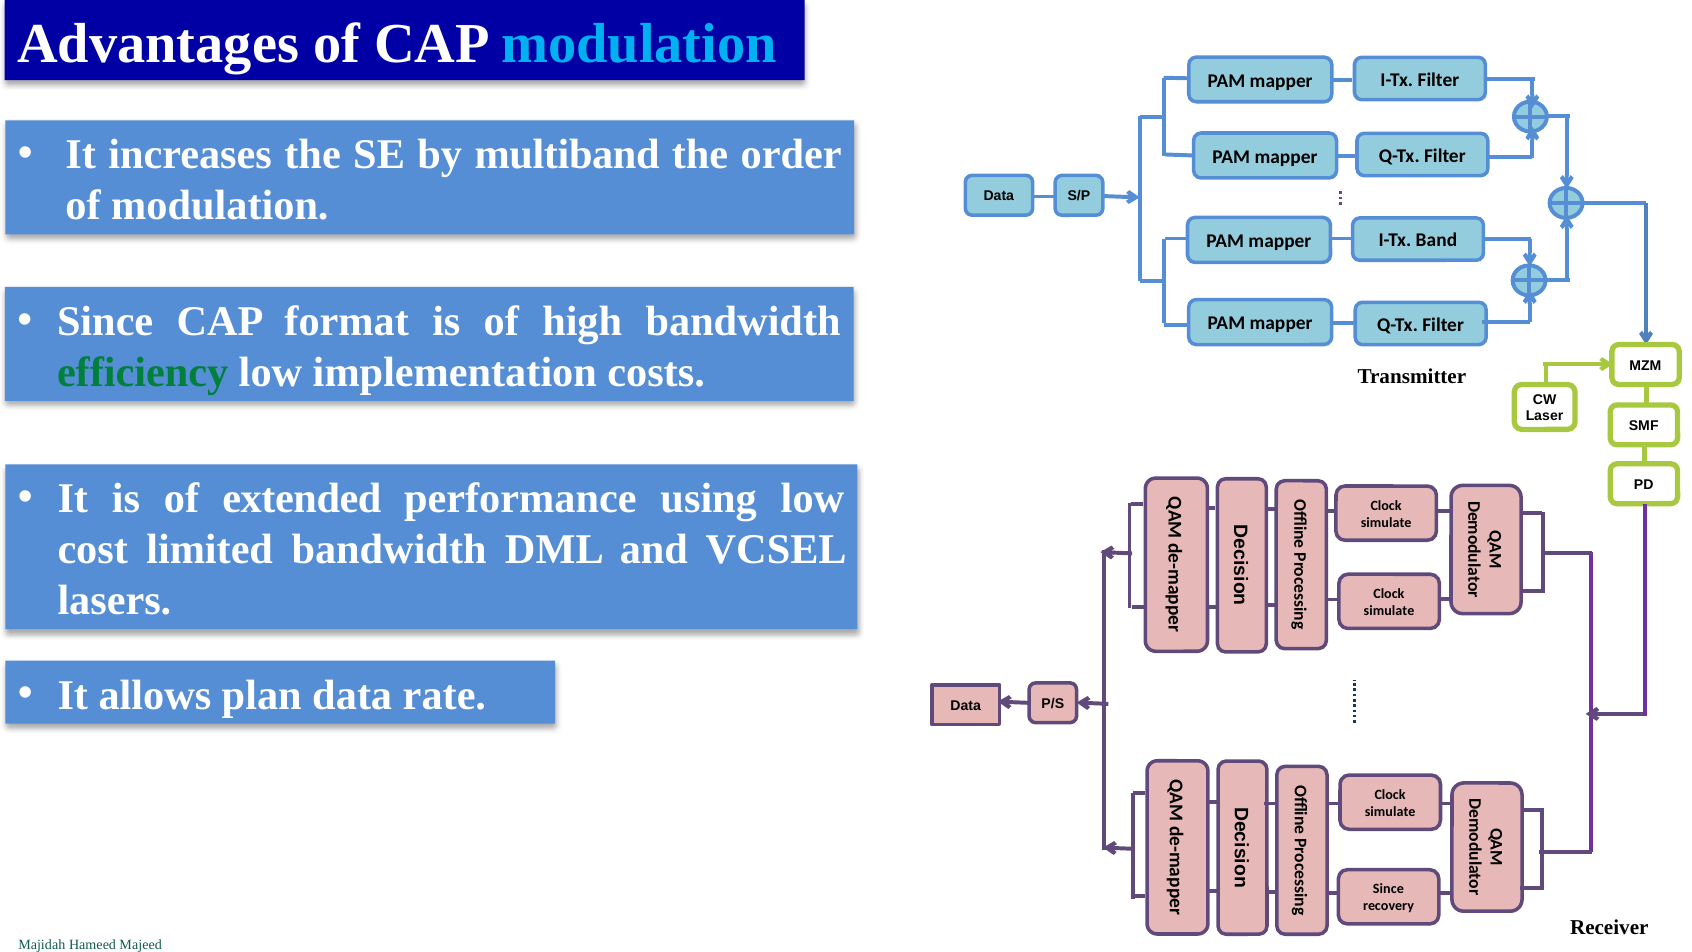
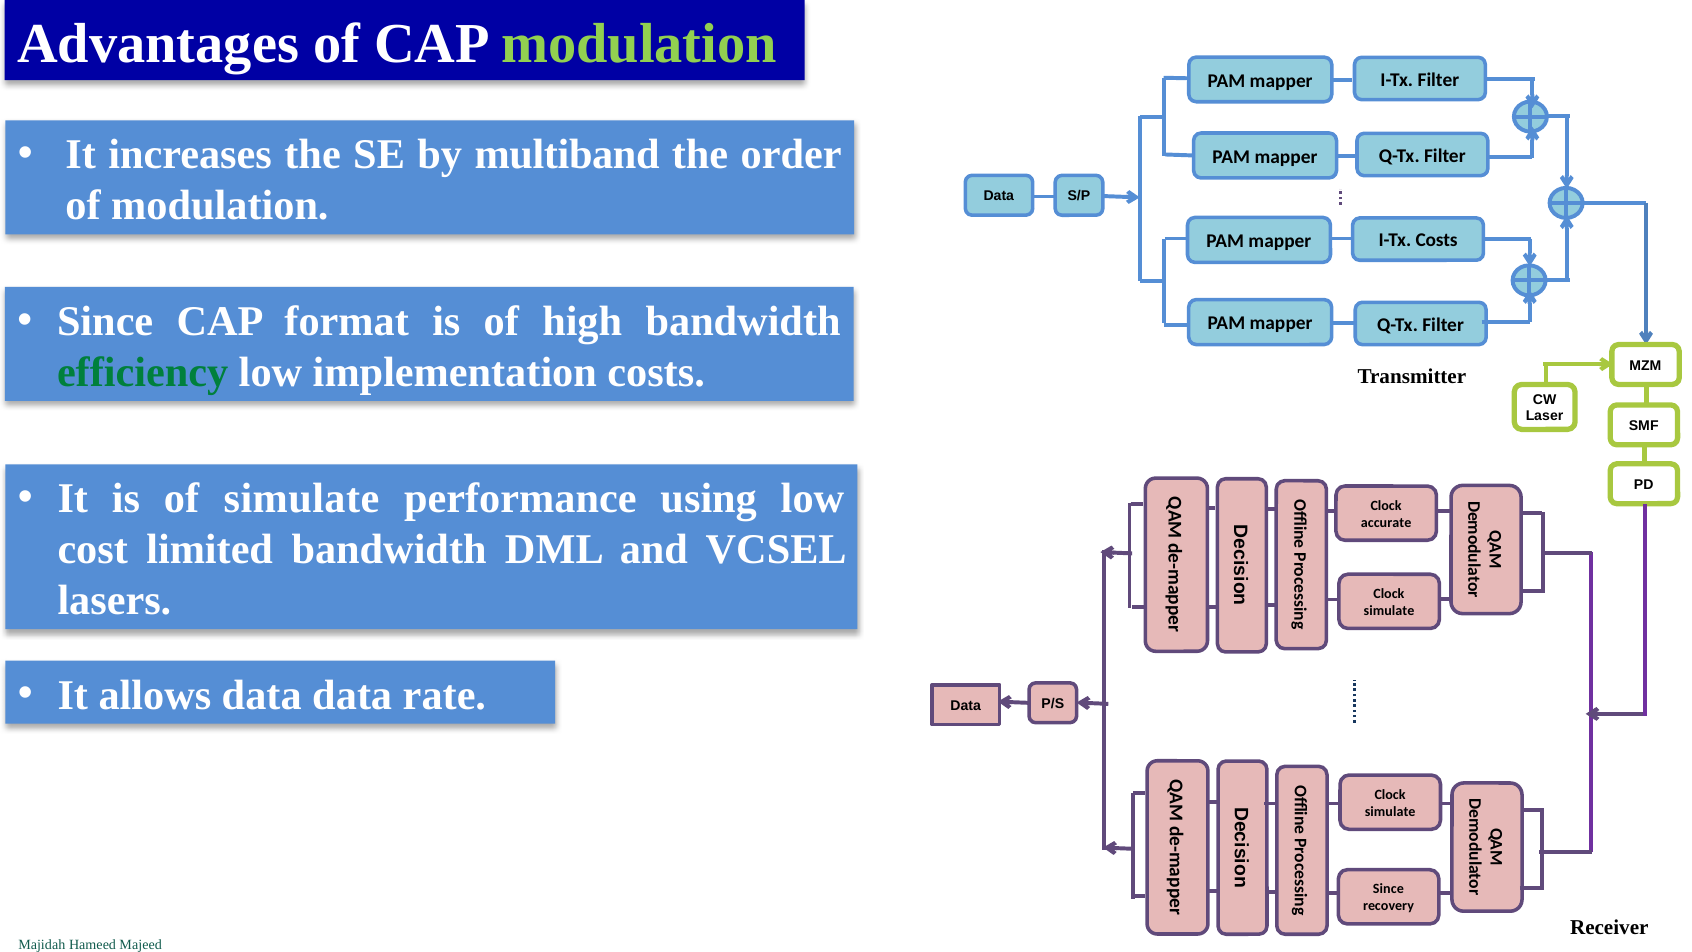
modulation colour: light blue -> light green (639, 44)
I-Tx Band: Band -> Costs (1437, 240)
of extended: extended -> simulate (302, 499)
simulate: simulate -> accurate (1386, 522)
allows plan: plan -> data (262, 695)
